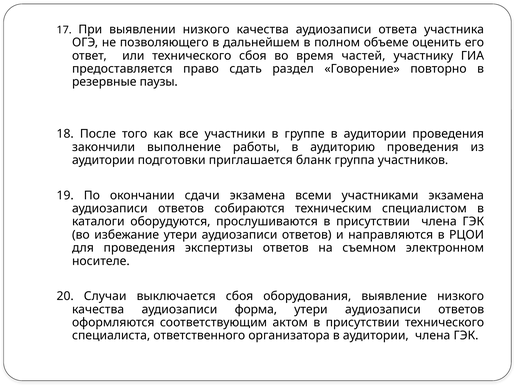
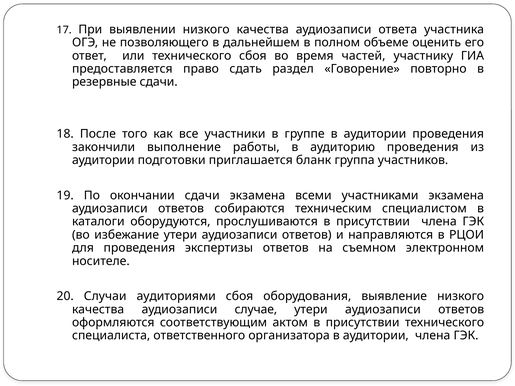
резервные паузы: паузы -> сдачи (159, 82)
выключается: выключается -> аудиториями (176, 296)
форма: форма -> случае (256, 310)
